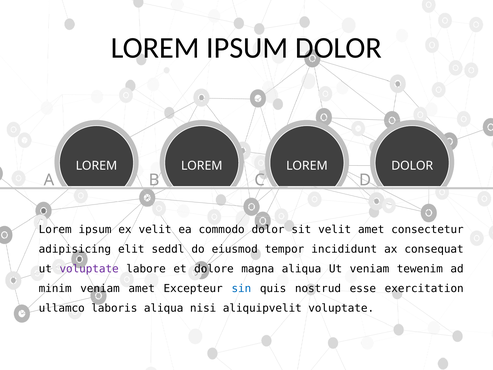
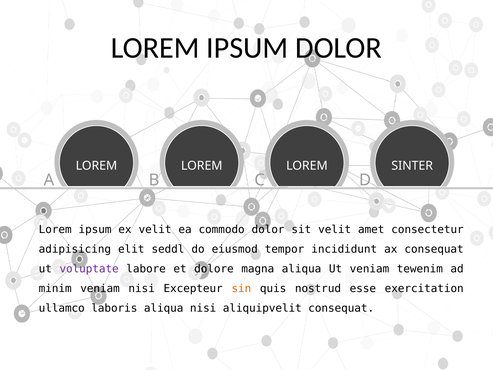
DOLOR: DOLOR -> SINTER (412, 166)
veniam amet: amet -> nisi (142, 288)
sin colour: blue -> orange (241, 288)
aliquipvelit voluptate: voluptate -> consequat (341, 308)
